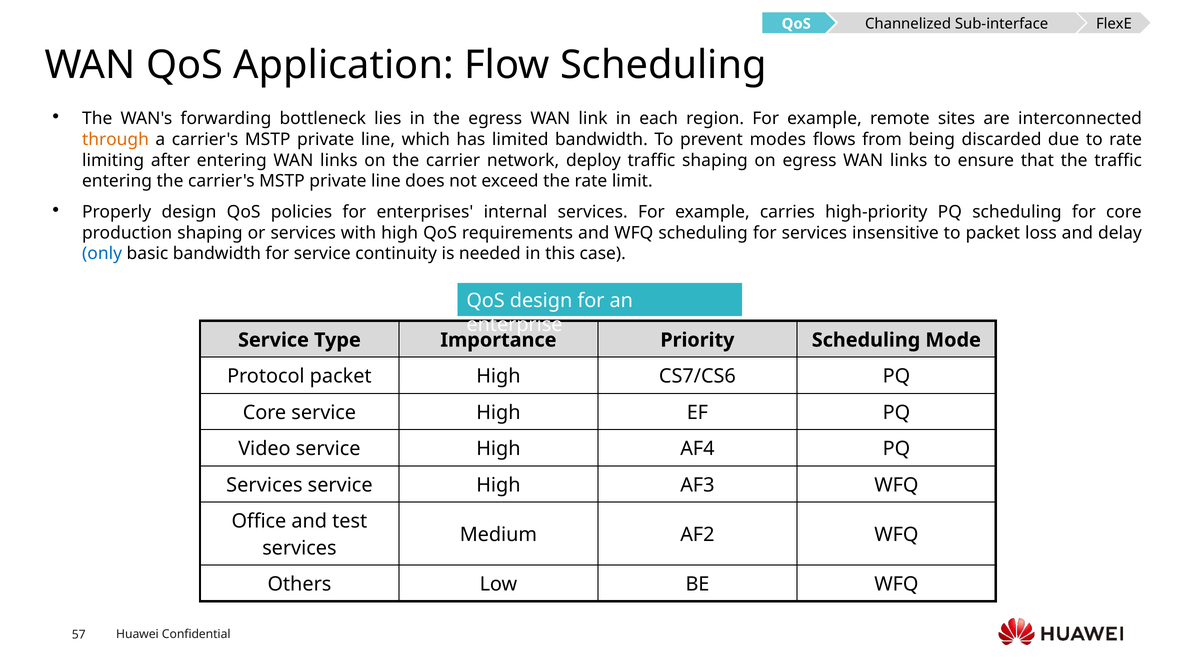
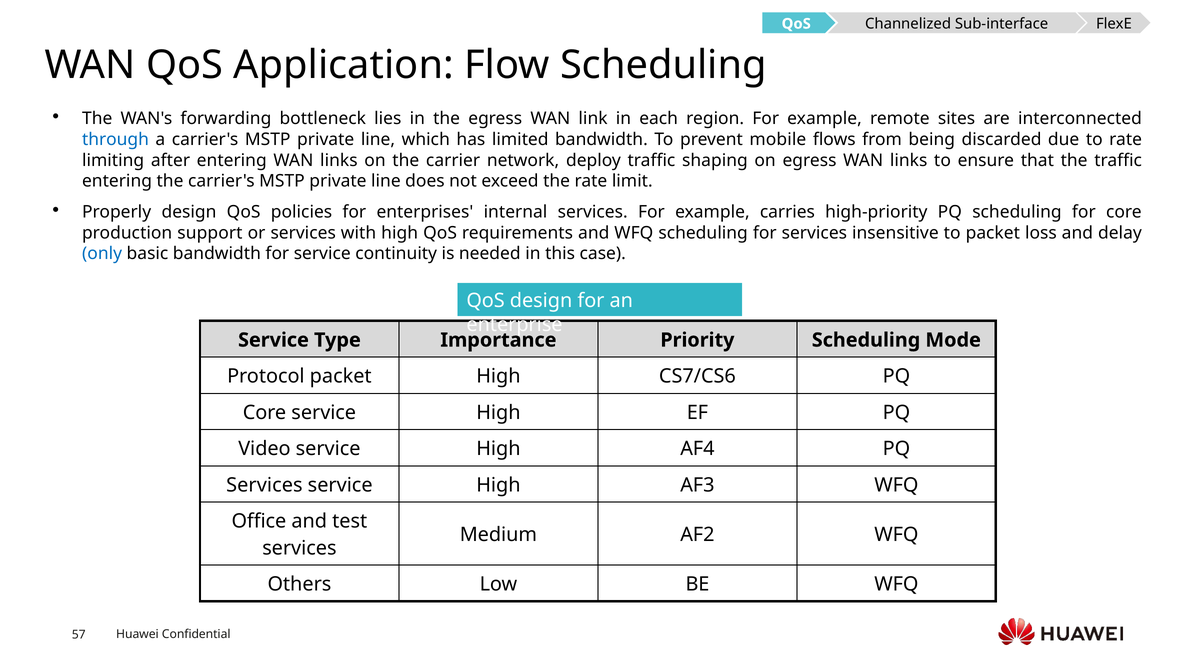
through colour: orange -> blue (115, 140)
modes: modes -> mobile (778, 140)
production shaping: shaping -> support (210, 233)
